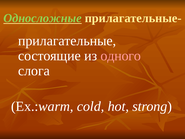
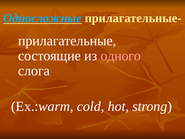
Односложные colour: light green -> light blue (42, 18)
